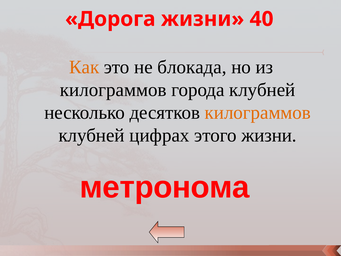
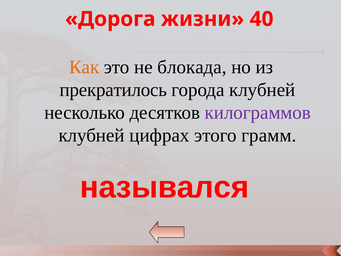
килограммов: килограммов -> прекратилось (113, 90)
килограммов colour: orange -> purple (258, 113)
этого жизни: жизни -> грамм (269, 135)
метронома: метронома -> назывался (165, 187)
